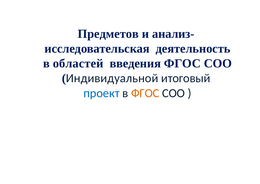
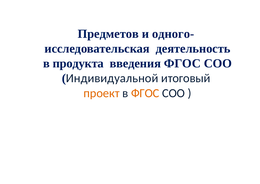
анализ-: анализ- -> одного- (173, 34)
областей: областей -> продукта (78, 63)
проект colour: blue -> orange (102, 93)
